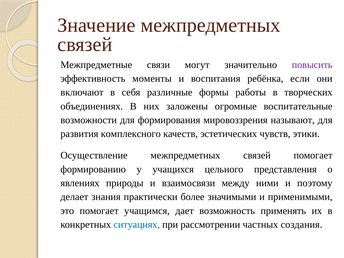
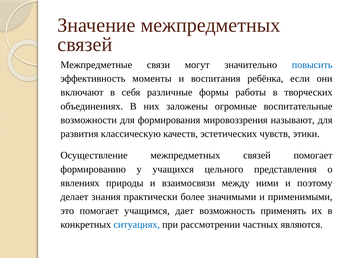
повысить colour: purple -> blue (312, 65)
комплексного: комплексного -> классическую (131, 134)
создания: создания -> являются (302, 225)
